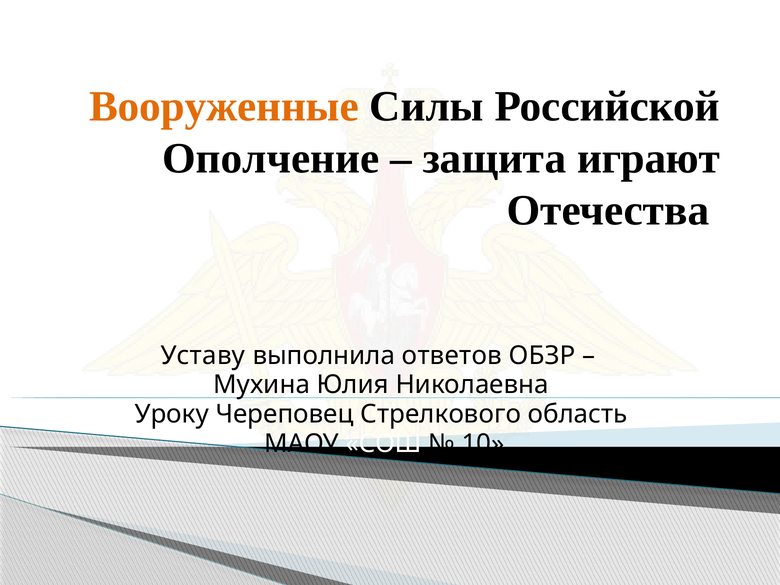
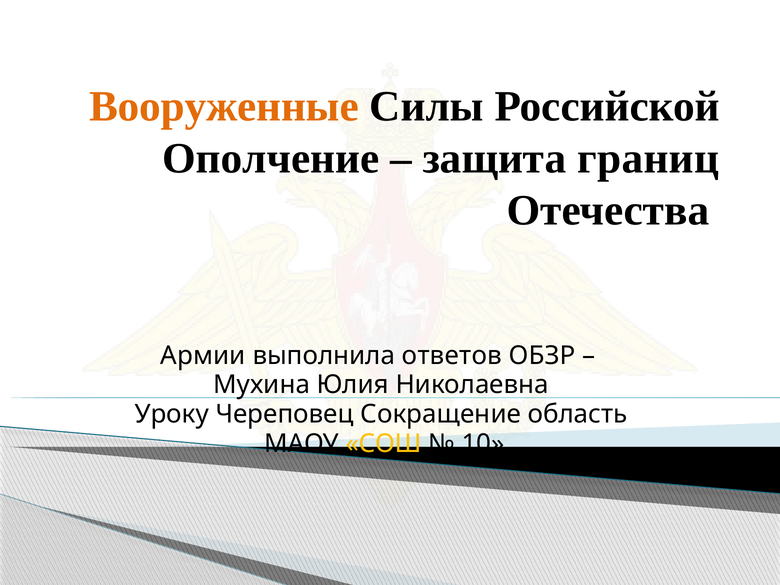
играют: играют -> границ (648, 158)
Уставу: Уставу -> Армии (203, 356)
Стрелкового: Стрелкового -> Сокращение (441, 414)
СОШ colour: white -> yellow (384, 443)
